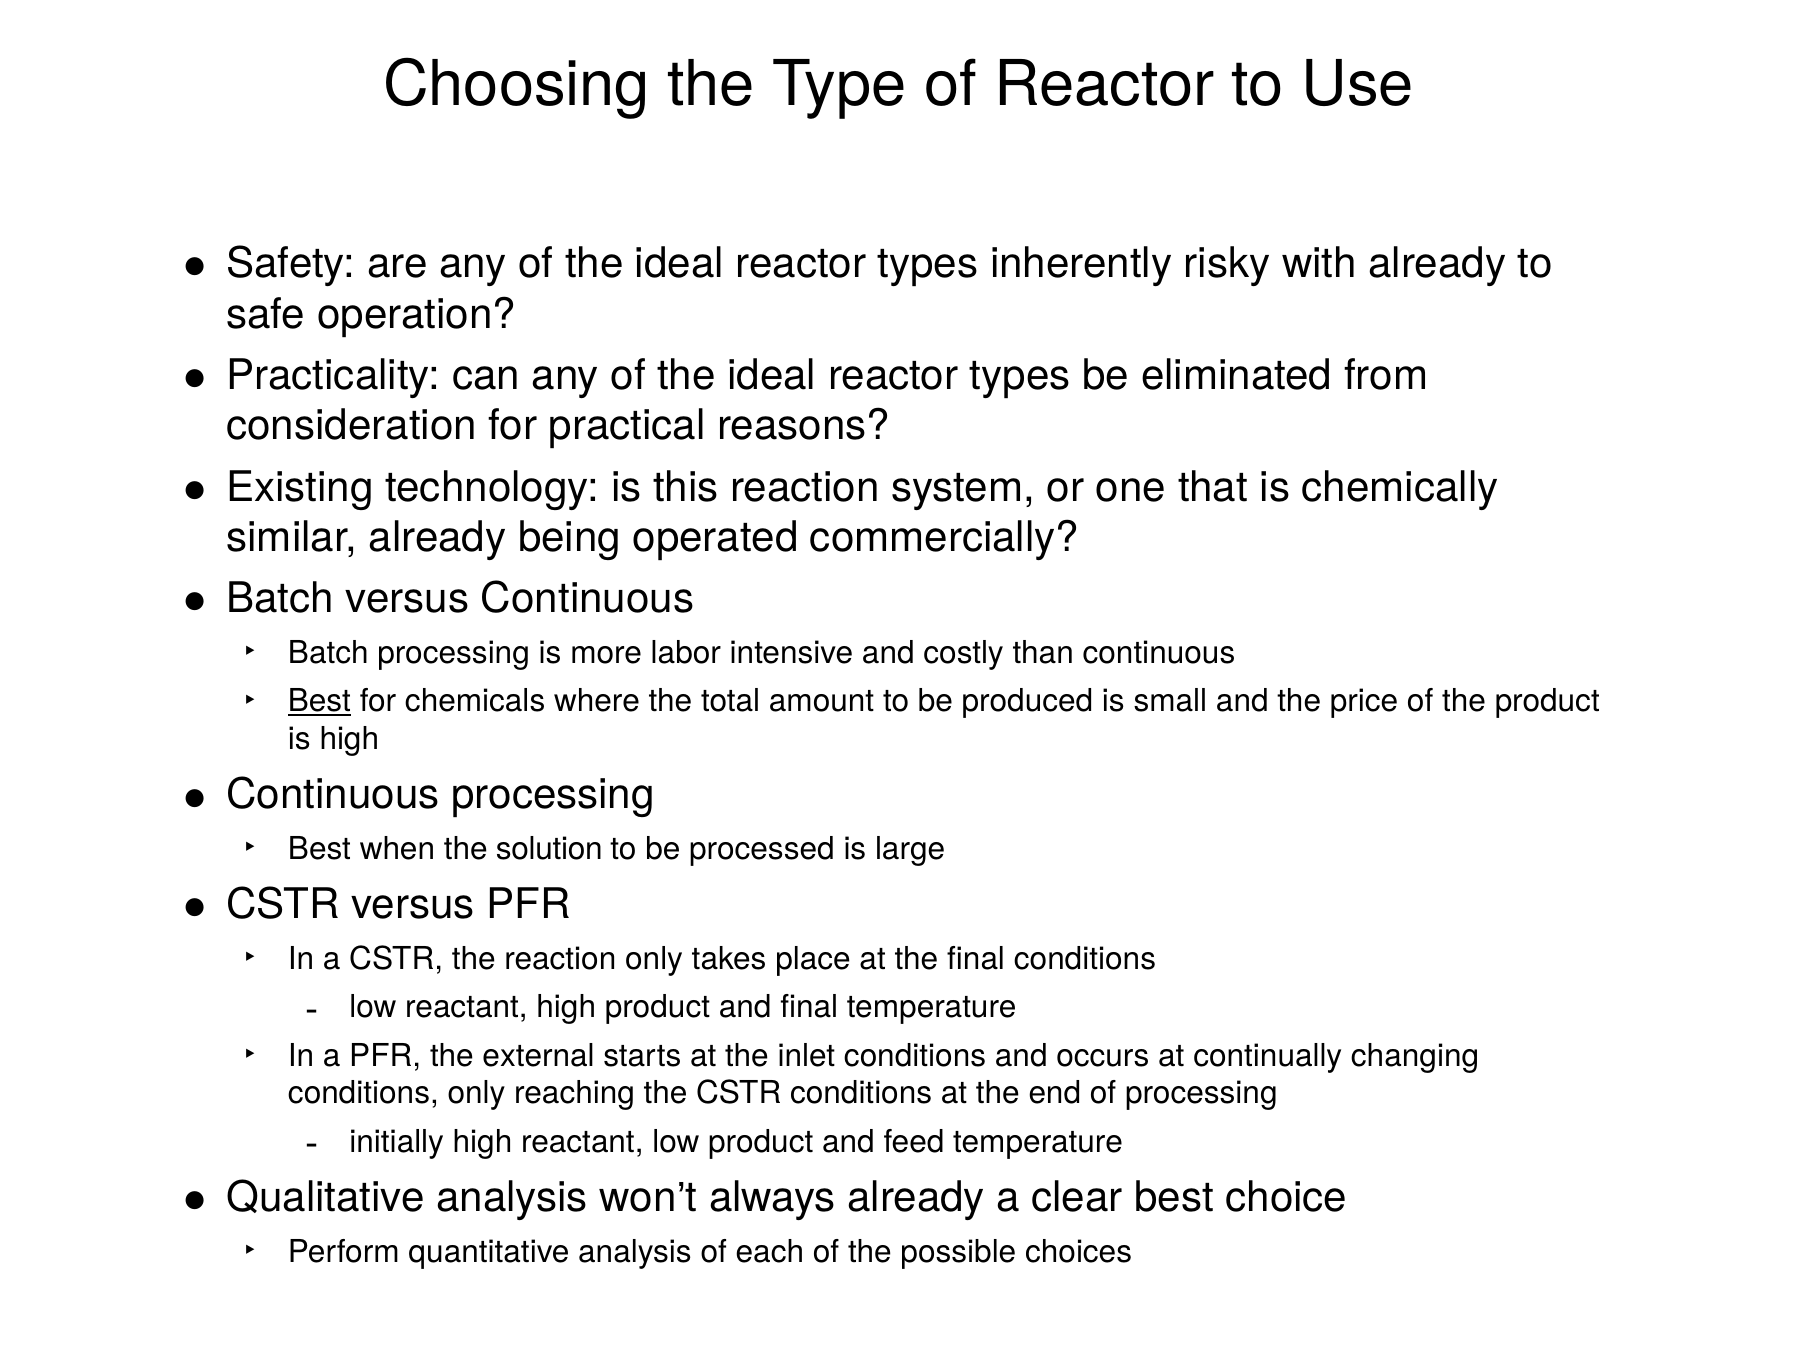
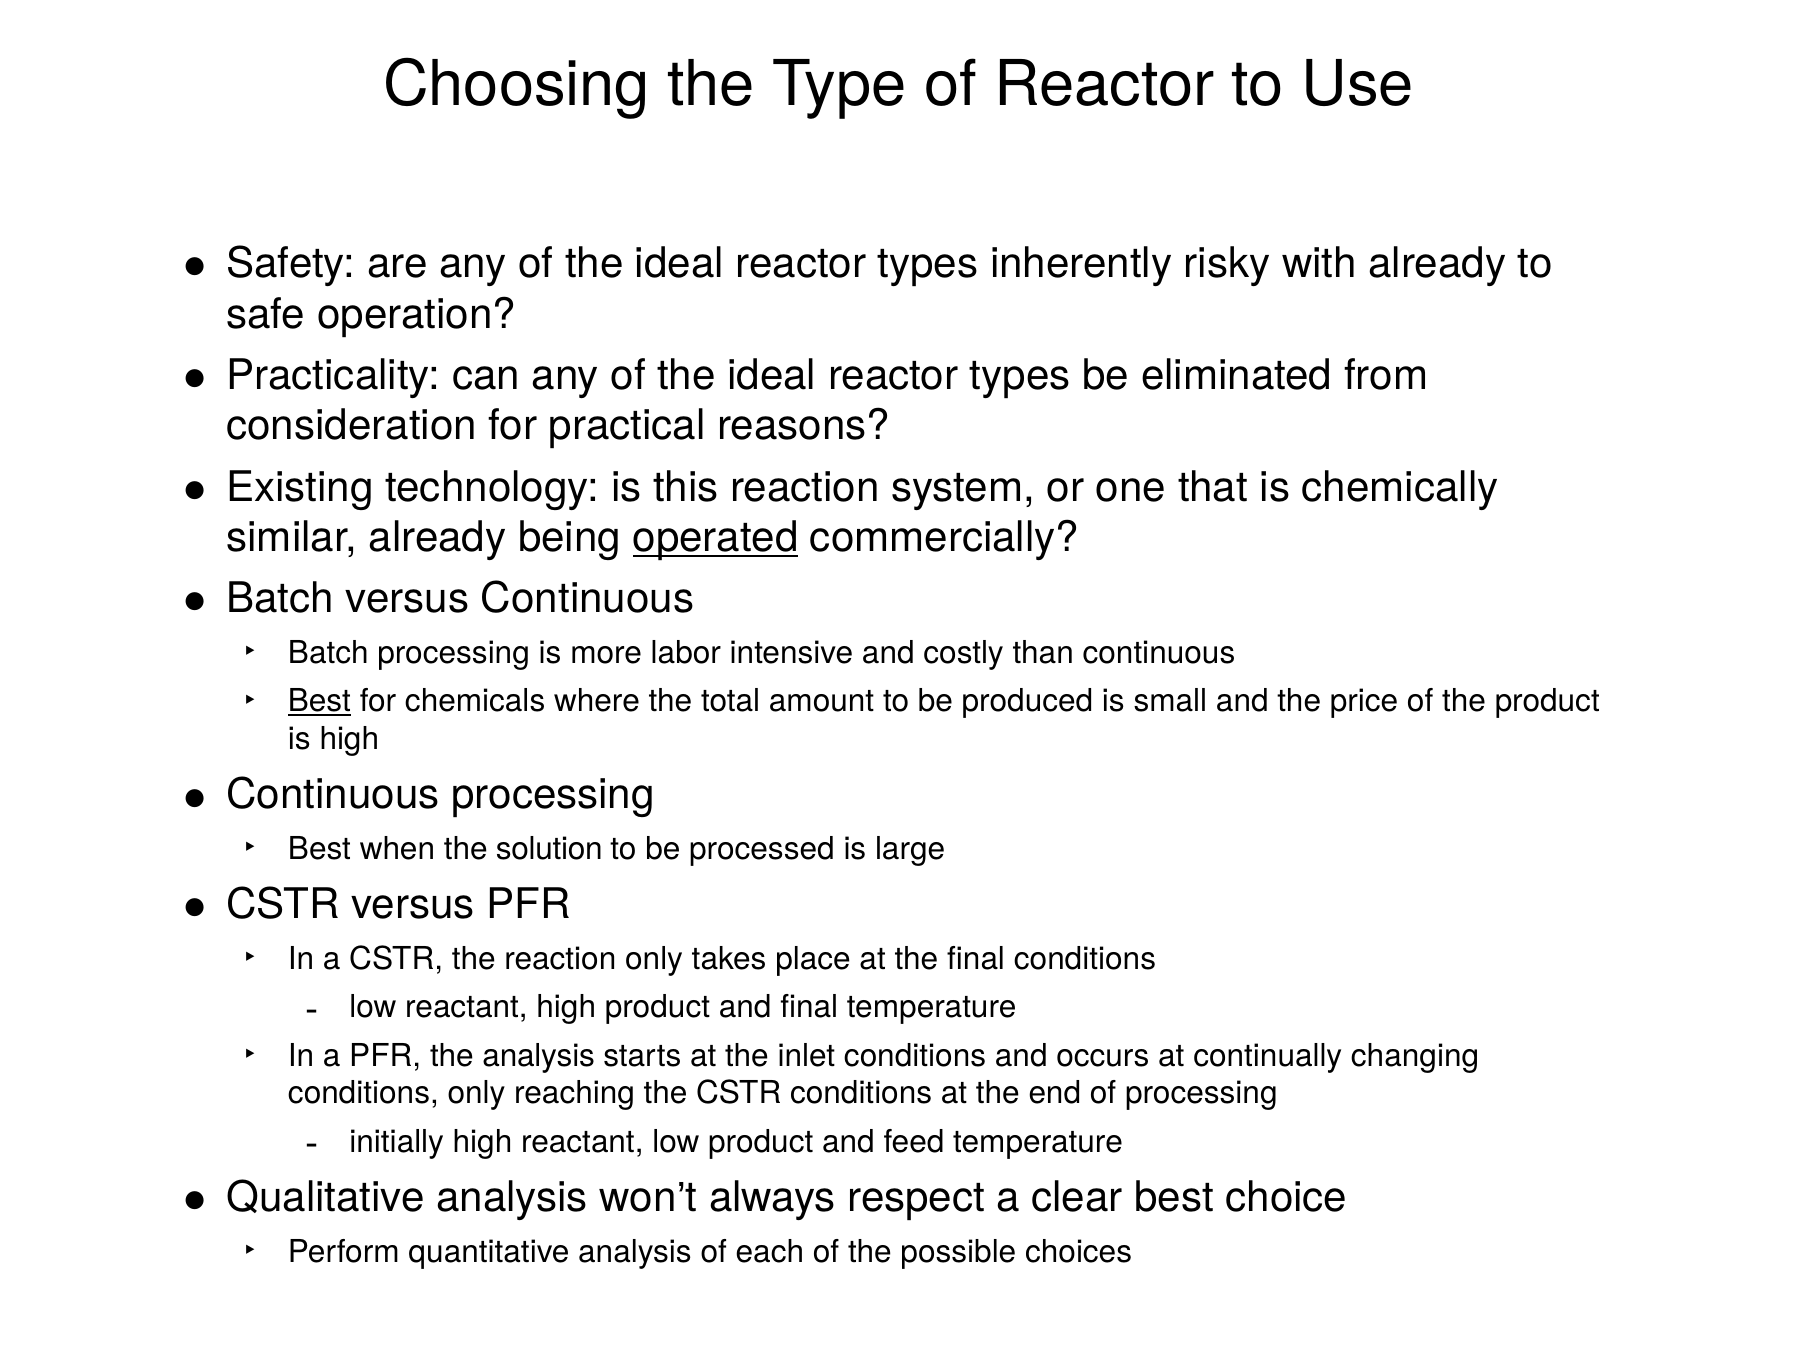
operated underline: none -> present (716, 537)
the external: external -> analysis (539, 1055)
always already: already -> respect (916, 1197)
